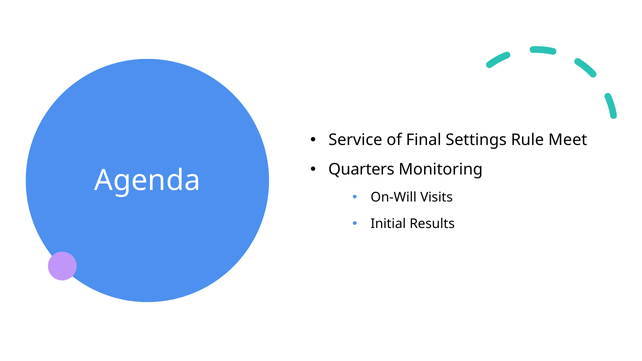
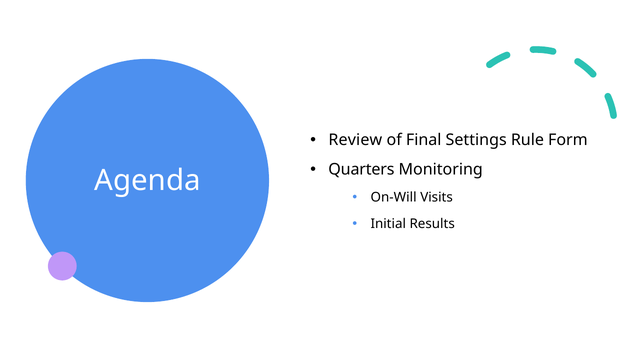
Service: Service -> Review (355, 140)
Meet: Meet -> Form (568, 140)
